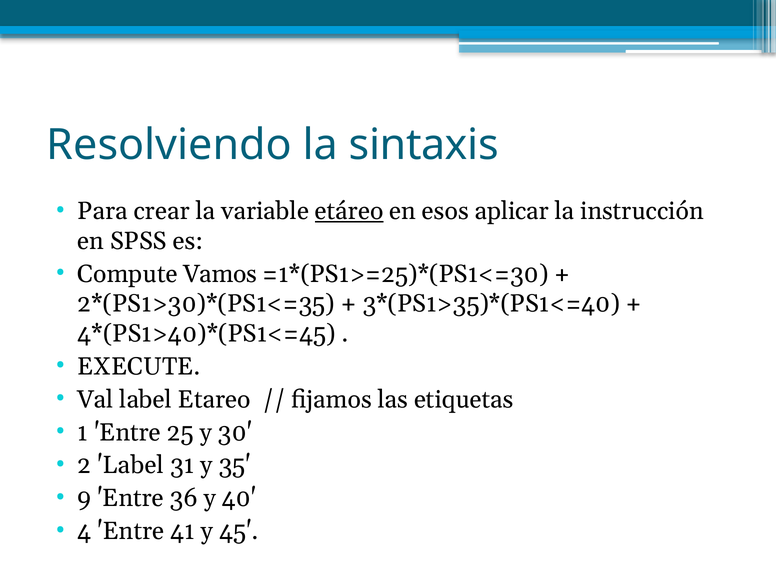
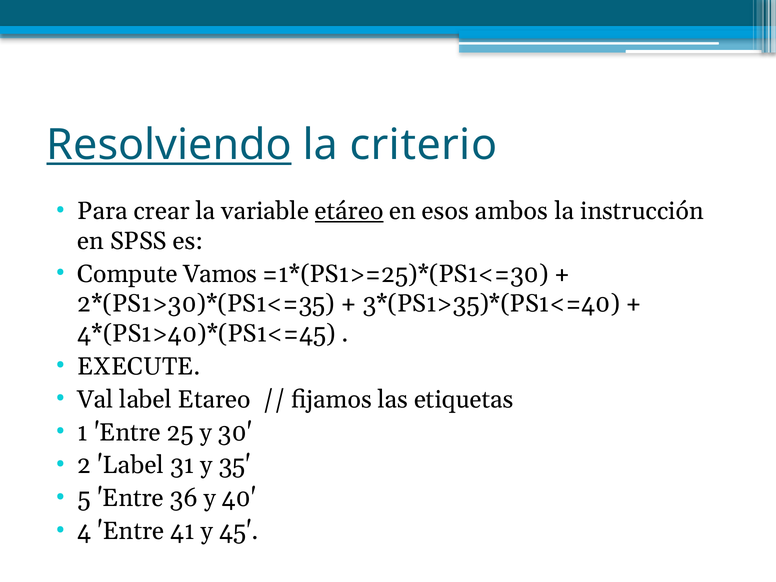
Resolviendo underline: none -> present (169, 145)
sintaxis: sintaxis -> criterio (423, 145)
aplicar: aplicar -> ambos (512, 211)
9: 9 -> 5 (84, 498)
